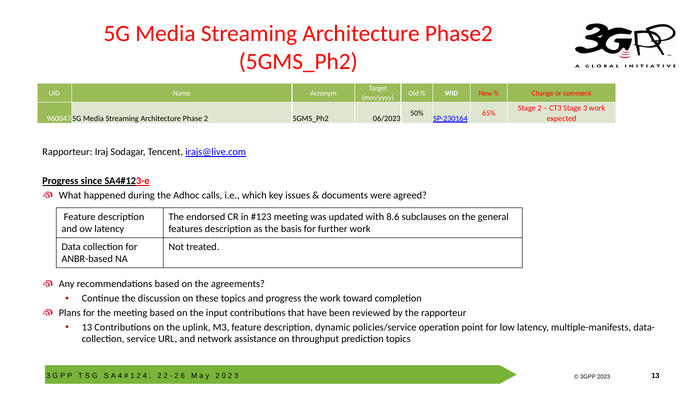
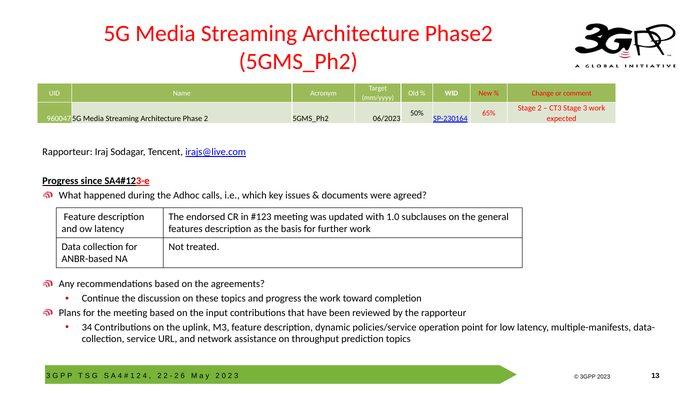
8.6: 8.6 -> 1.0 (393, 217)
13: 13 -> 34 (87, 327)
